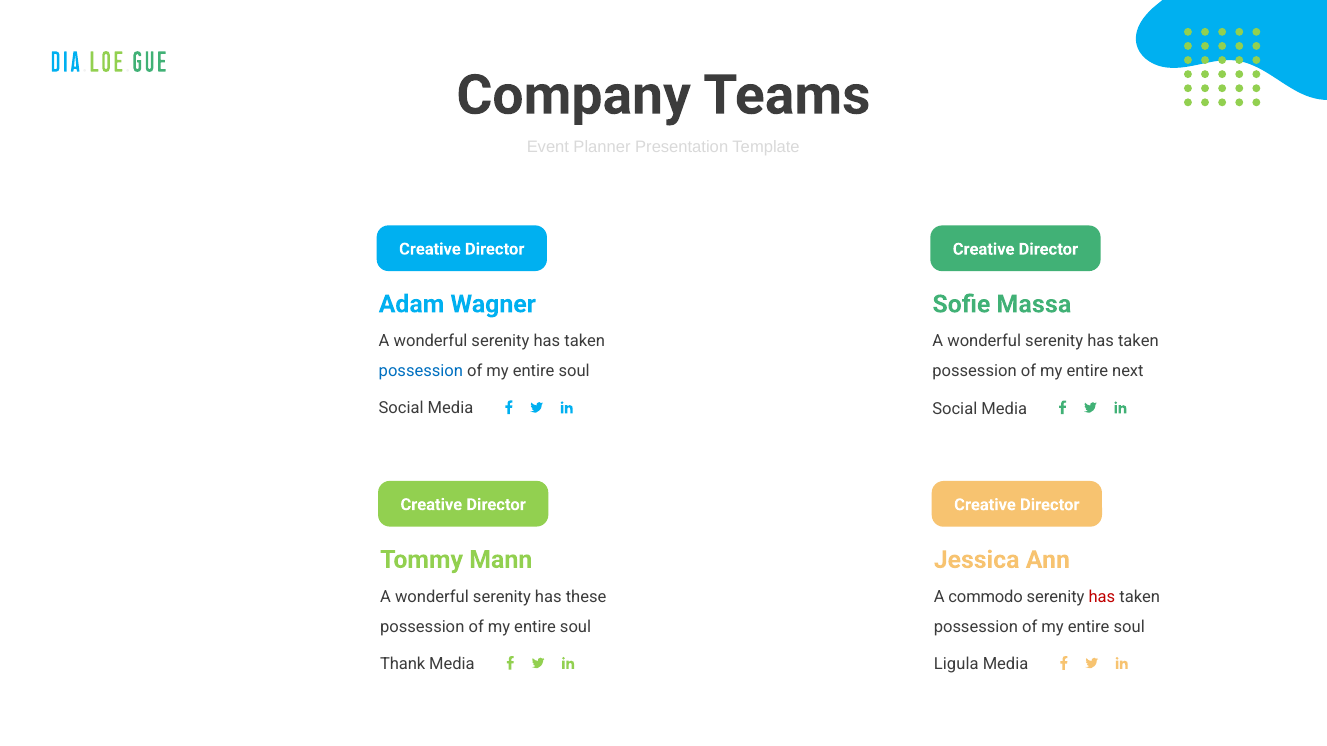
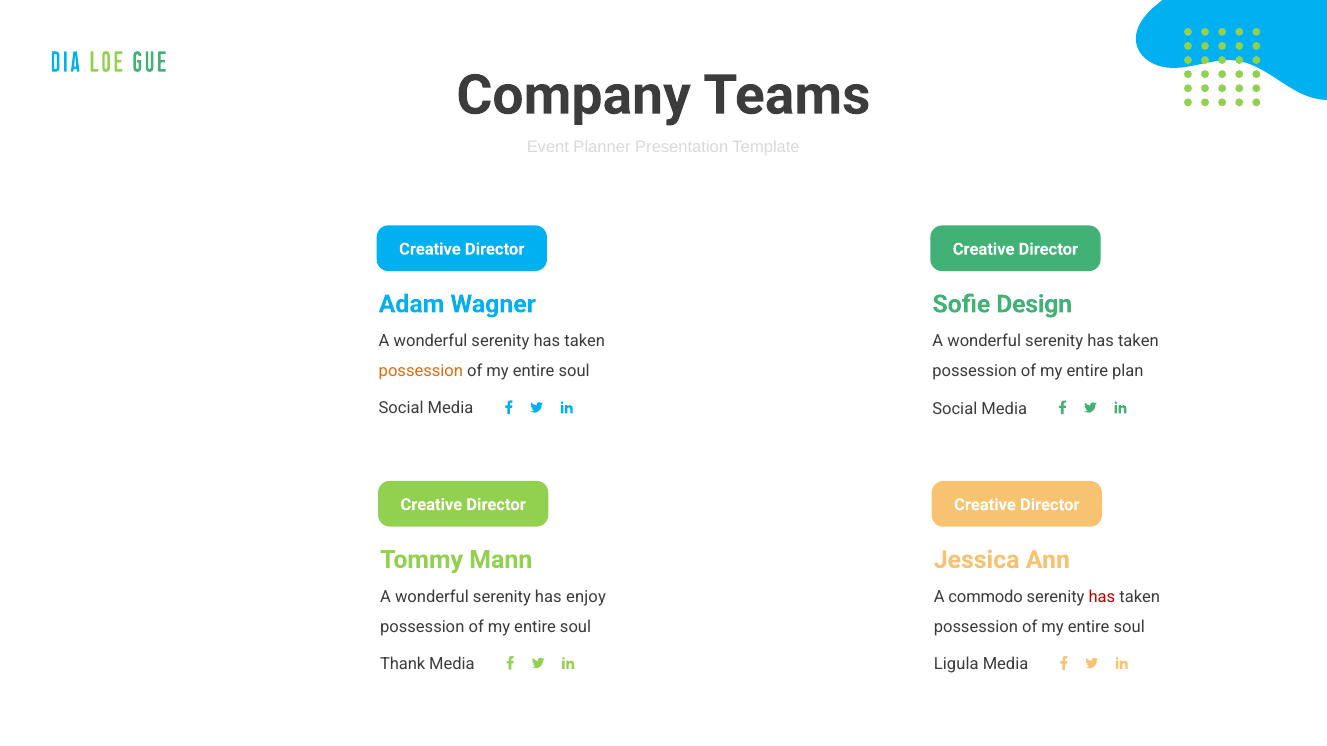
Massa: Massa -> Design (1034, 304)
possession colour: blue -> orange (421, 371)
next: next -> plan (1128, 371)
these: these -> enjoy (586, 597)
